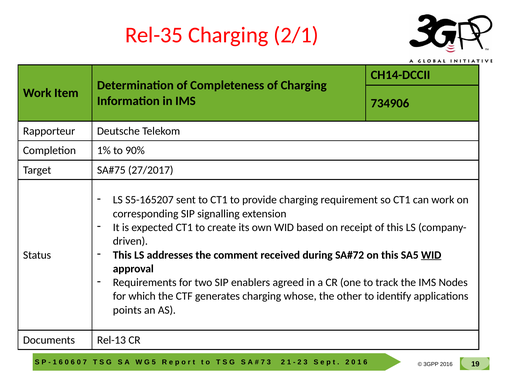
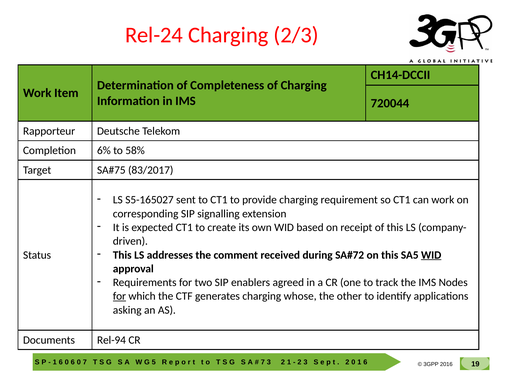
Rel-35: Rel-35 -> Rel-24 (154, 35)
2/1: 2/1 -> 2/3 (296, 35)
734906: 734906 -> 720044 (390, 103)
1%: 1% -> 6% (104, 151)
90%: 90% -> 58% (135, 151)
27/2017: 27/2017 -> 83/2017 (151, 170)
S5-165207: S5-165207 -> S5-165027 (149, 200)
for underline: none -> present (119, 296)
points: points -> asking (127, 310)
Rel-13: Rel-13 -> Rel-94 (111, 340)
